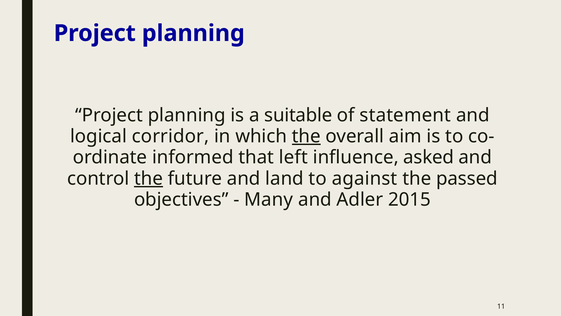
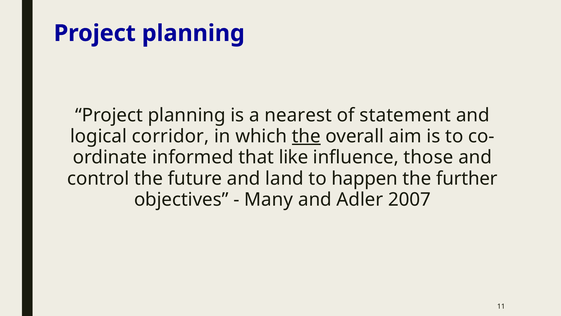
suitable: suitable -> nearest (298, 115)
left: left -> like (294, 157)
asked: asked -> those (428, 157)
the underline: present -> none (149, 178)
against: against -> happen (365, 178)
passed: passed -> further (467, 178)
2015: 2015 -> 2007 (409, 199)
